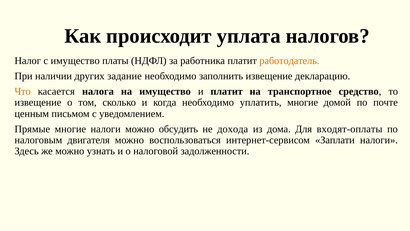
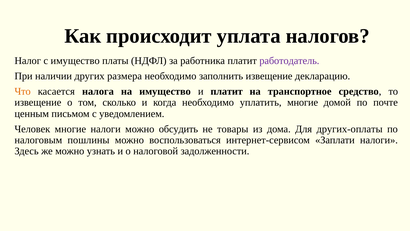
работодатель colour: orange -> purple (289, 61)
задание: задание -> размера (125, 76)
Прямые: Прямые -> Человек (32, 129)
дохода: дохода -> товары (233, 129)
входят-оплаты: входят-оплаты -> других-оплаты (350, 129)
двигателя: двигателя -> пошлины (88, 140)
